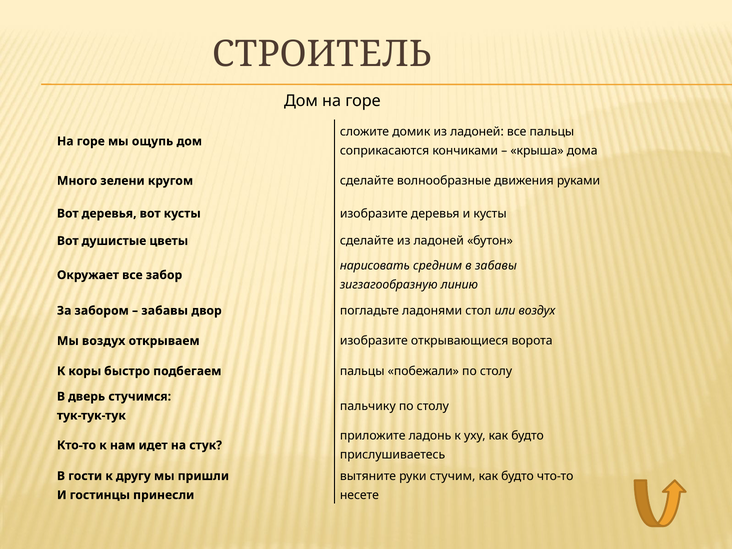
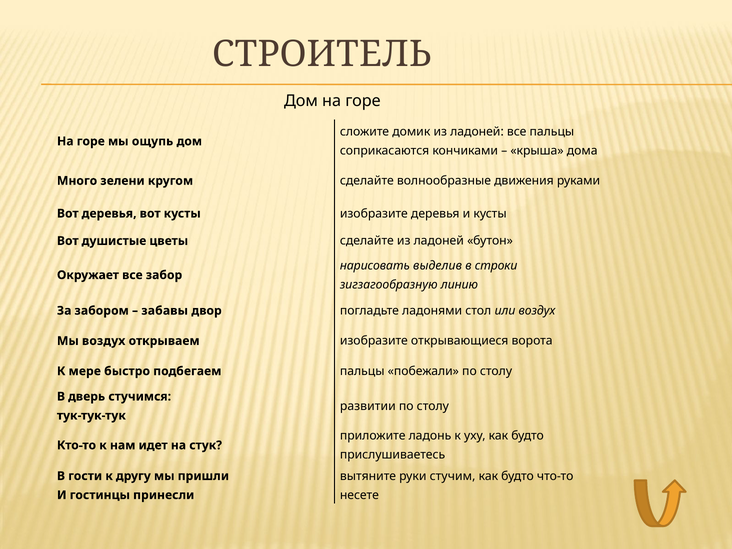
средним: средним -> выделив (438, 266)
в забавы: забавы -> строки (496, 266)
коры: коры -> мере (85, 371)
пальчику: пальчику -> развитии (368, 406)
